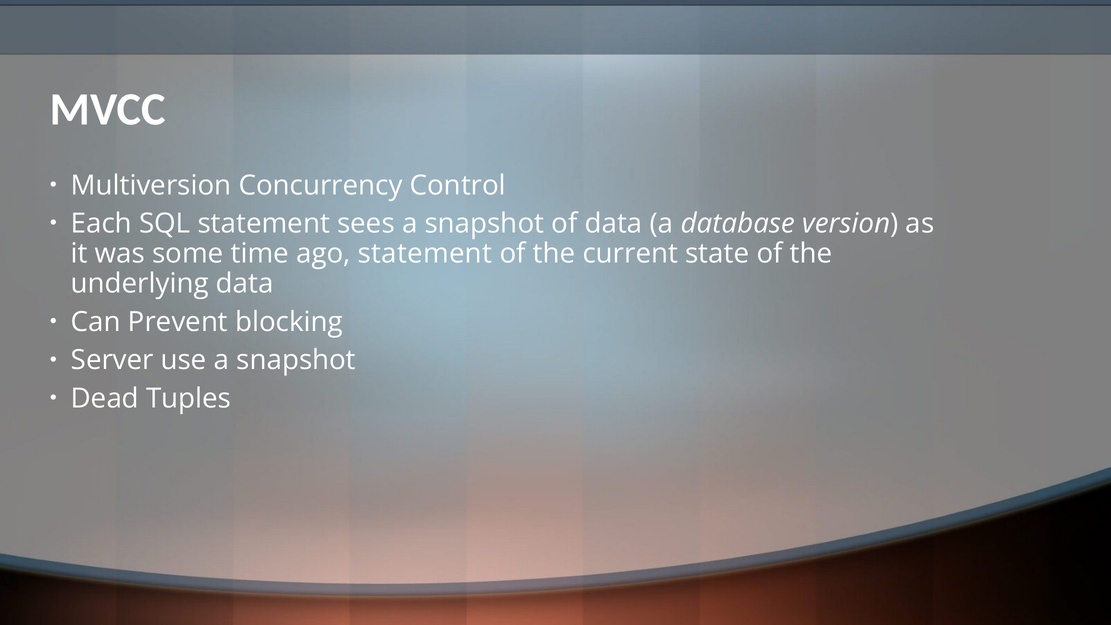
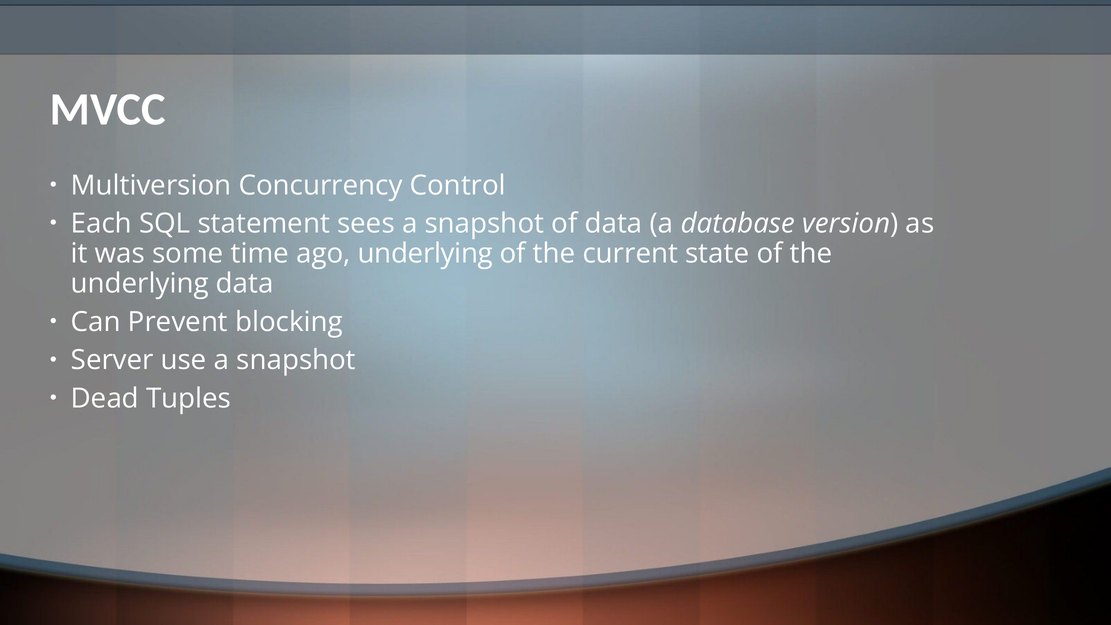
ago statement: statement -> underlying (425, 254)
